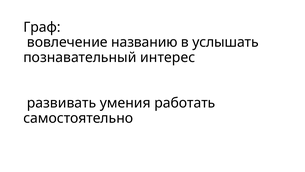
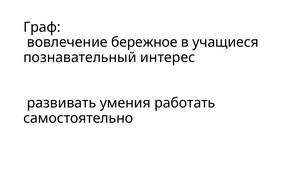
названию: названию -> бережное (144, 42)
услышать: услышать -> учащиеся (226, 42)
